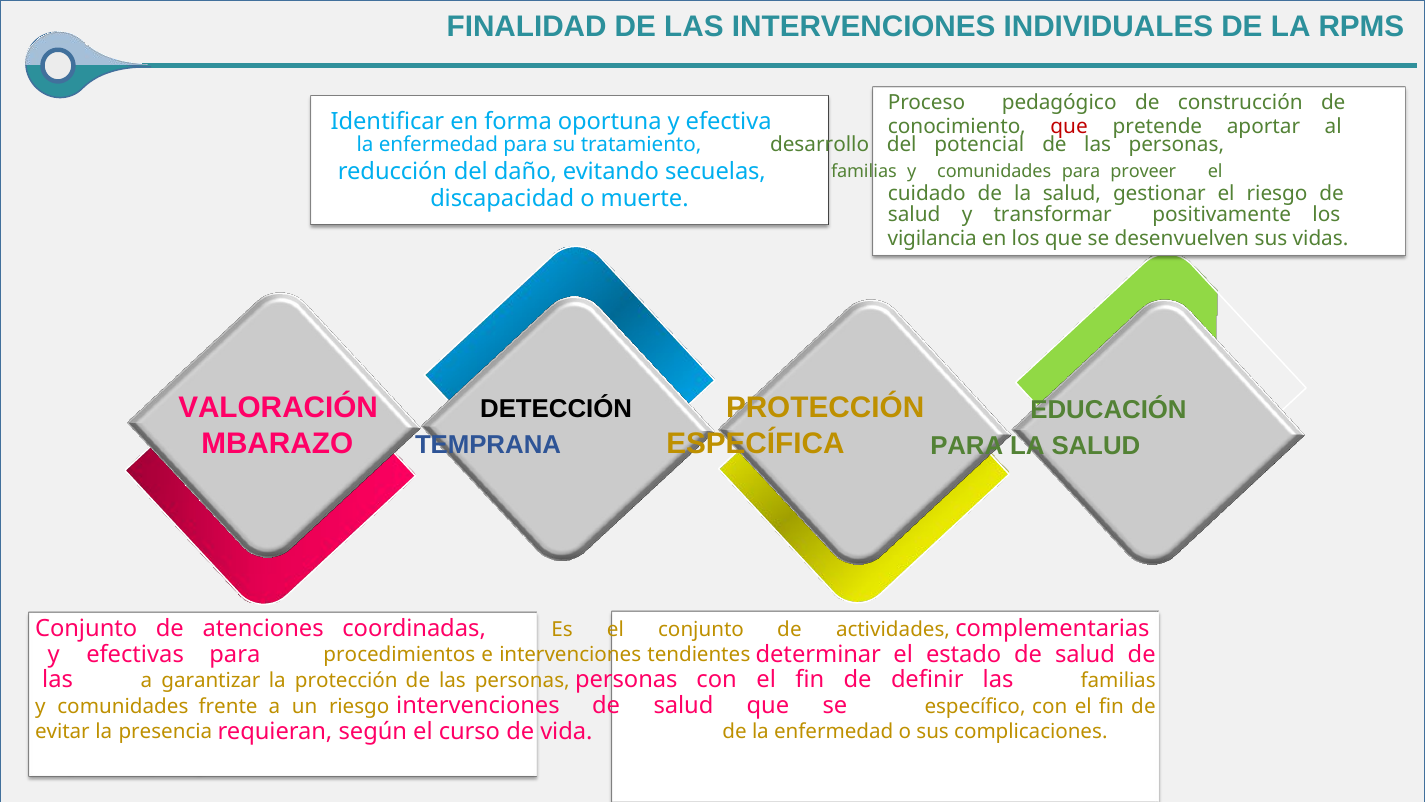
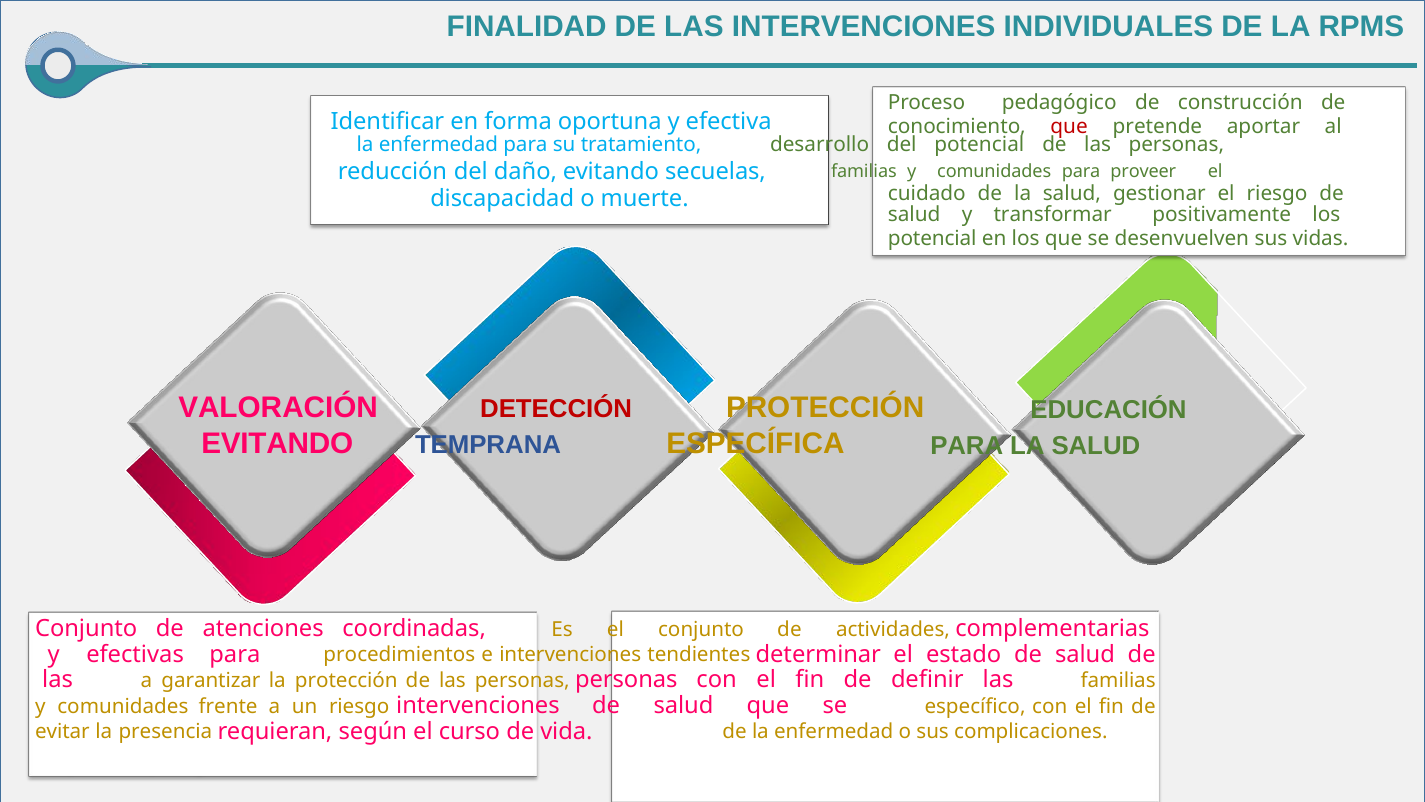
vigilancia: vigilancia -> potencial (932, 238)
DETECCIÓN colour: black -> red (556, 409)
MBARAZO: MBARAZO -> EVITANDO (277, 444)
